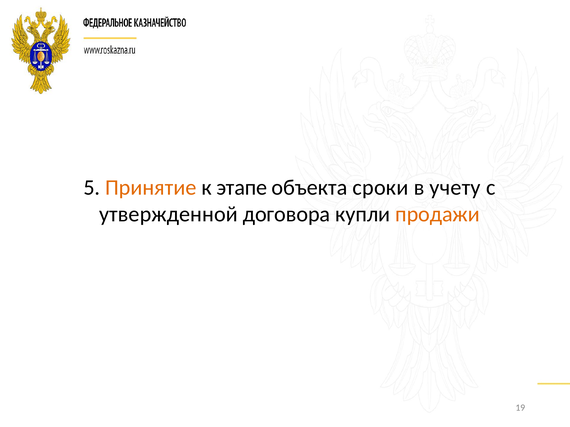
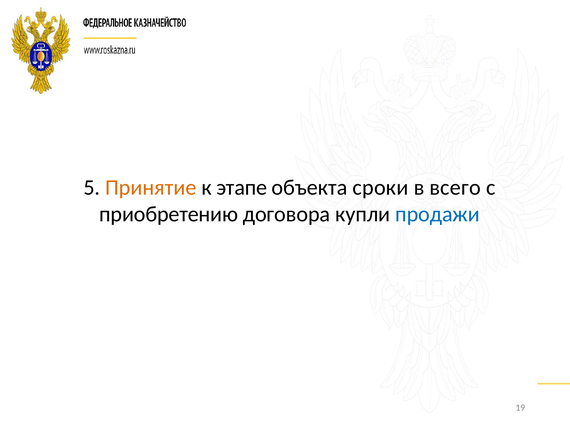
учету: учету -> всего (455, 188)
утвержденной: утвержденной -> приобретению (169, 214)
продажи colour: orange -> blue (438, 214)
